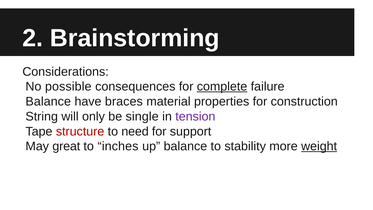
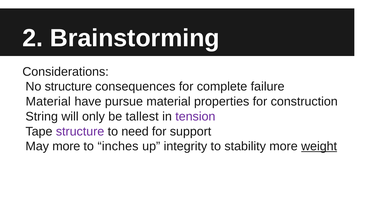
No possible: possible -> structure (68, 87)
complete underline: present -> none (222, 87)
Balance: Balance -> Material (48, 101)
braces: braces -> pursue (124, 101)
single: single -> tallest (142, 116)
structure colour: red -> purple (80, 131)
May great: great -> more (66, 146)
up balance: balance -> integrity (185, 146)
